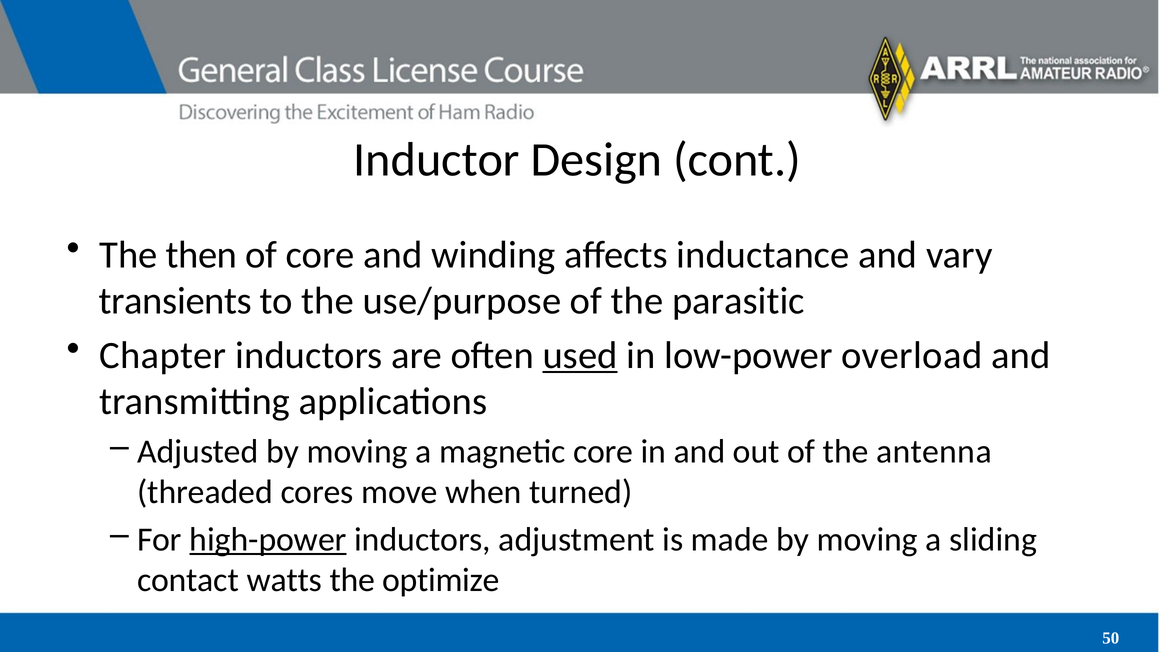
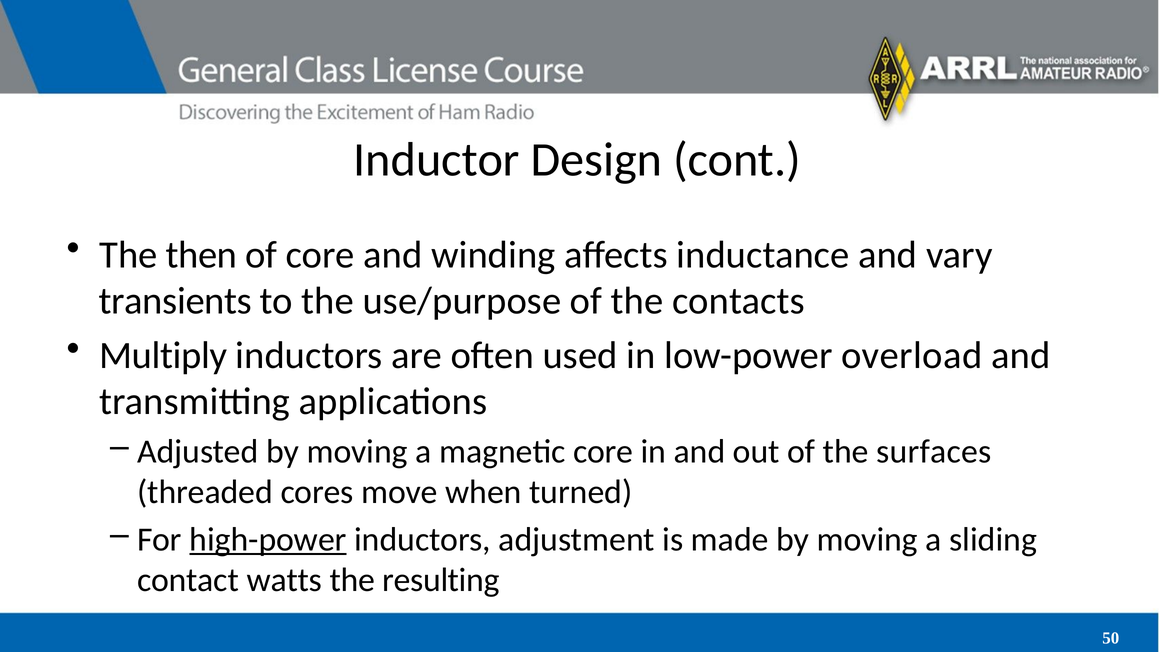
parasitic: parasitic -> contacts (738, 301)
Chapter: Chapter -> Multiply (163, 355)
used underline: present -> none (580, 355)
antenna: antenna -> surfaces (934, 452)
optimize: optimize -> resulting (441, 580)
